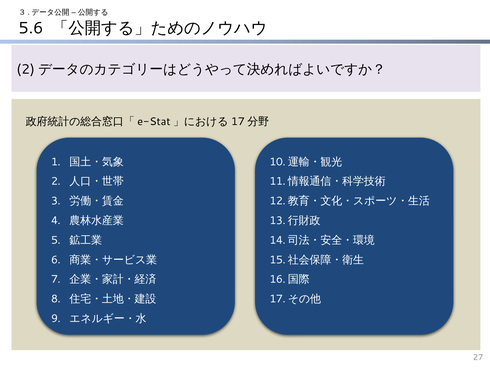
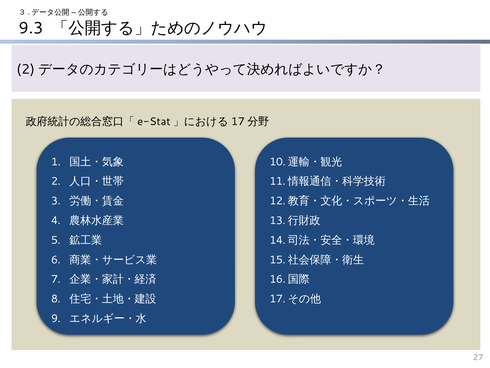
5.6: 5.6 -> 9.3 (31, 28)
